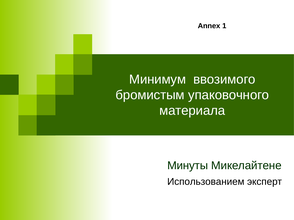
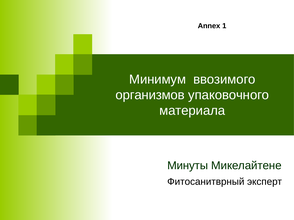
бромистым: бромистым -> организмов (150, 95)
Использованием: Использованием -> Фитосанитврный (206, 182)
